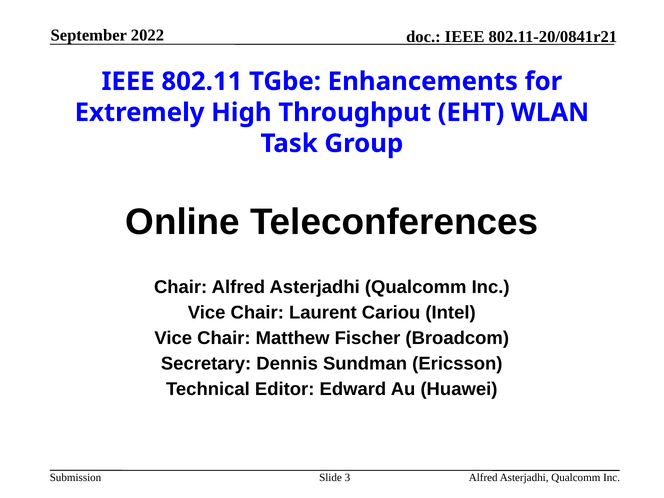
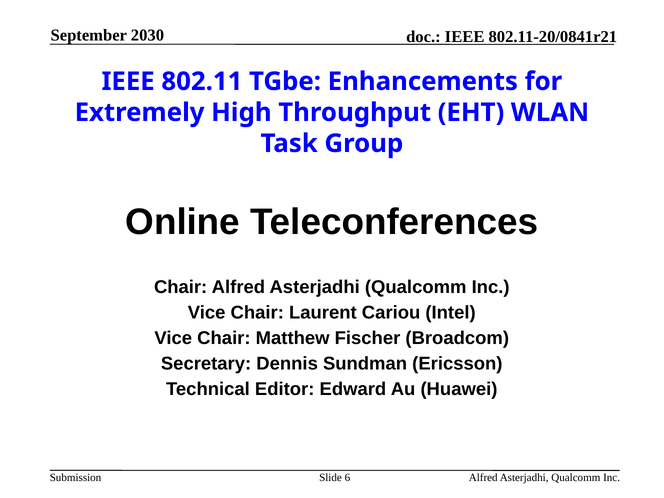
2022: 2022 -> 2030 (147, 35)
3: 3 -> 6 (347, 478)
